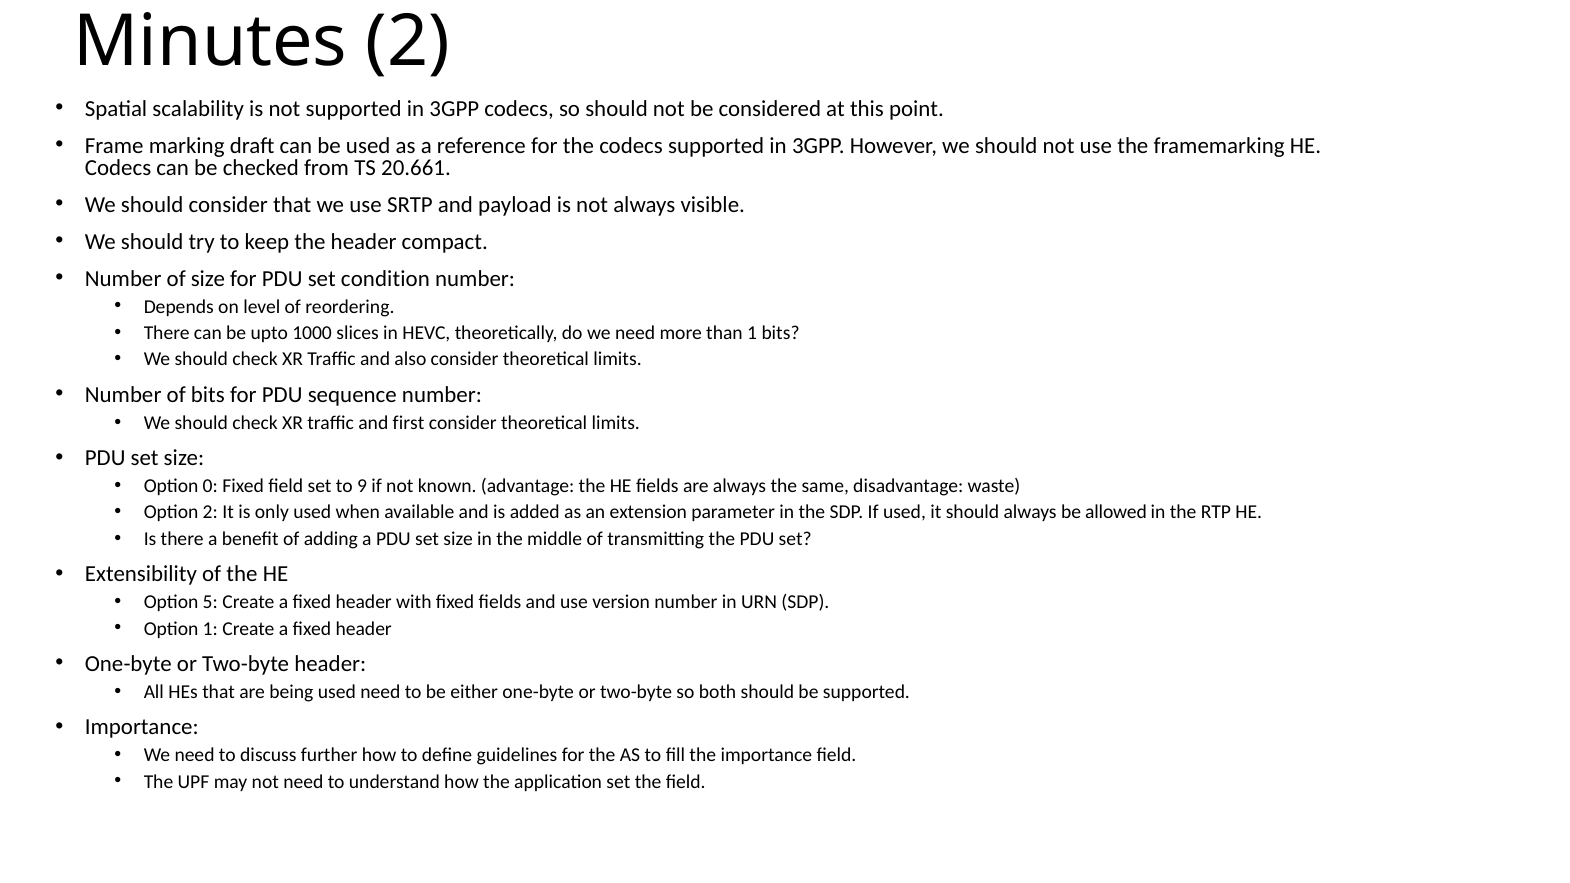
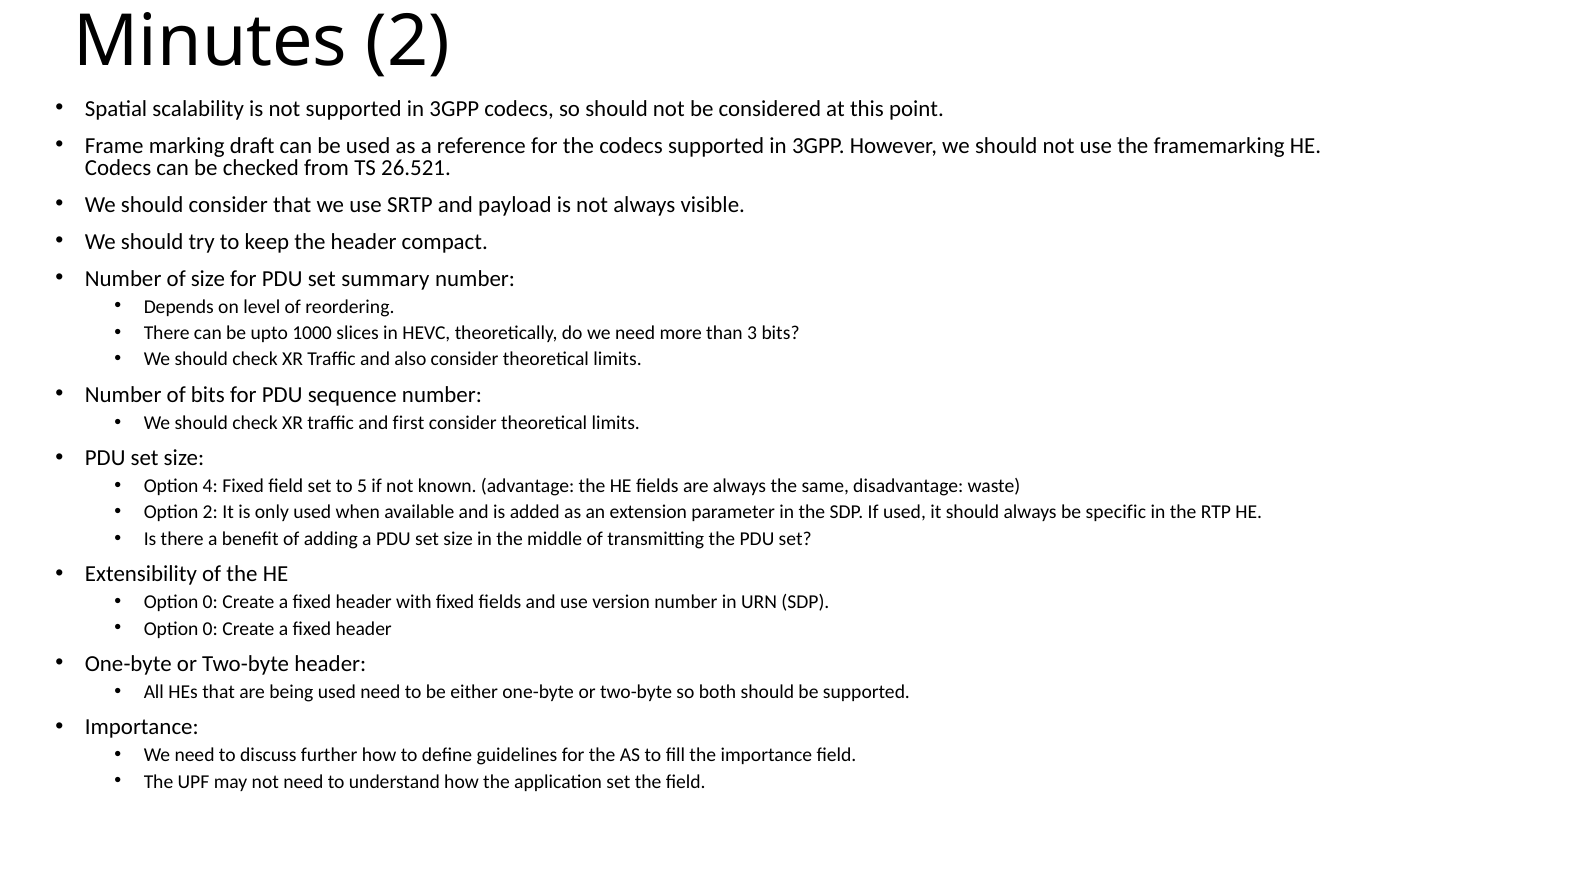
20.661: 20.661 -> 26.521 (416, 168)
condition: condition -> summary (385, 279)
than 1: 1 -> 3 (752, 333)
0: 0 -> 4 (210, 486)
9: 9 -> 5 (362, 486)
allowed: allowed -> specific (1116, 513)
5: 5 -> 0 (210, 602)
1: 1 -> 0 (210, 629)
